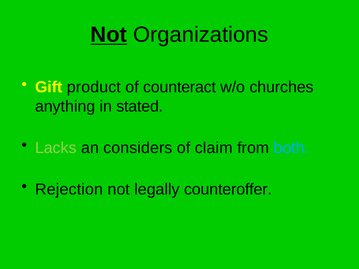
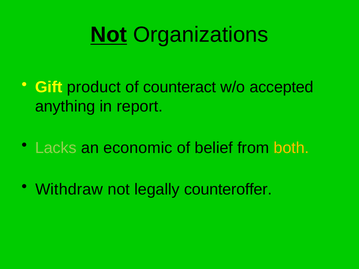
churches: churches -> accepted (282, 87)
stated: stated -> report (140, 106)
considers: considers -> economic (138, 148)
claim: claim -> belief (214, 148)
both colour: light blue -> yellow (291, 148)
Rejection: Rejection -> Withdraw (69, 189)
